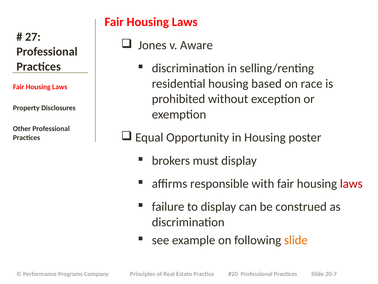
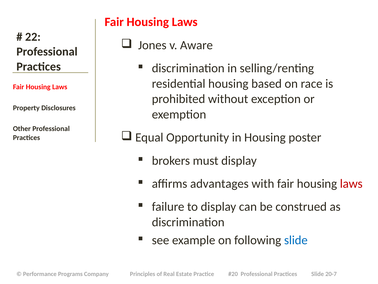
27: 27 -> 22 (33, 37)
responsible: responsible -> advantages (219, 183)
slide colour: orange -> blue (296, 240)
